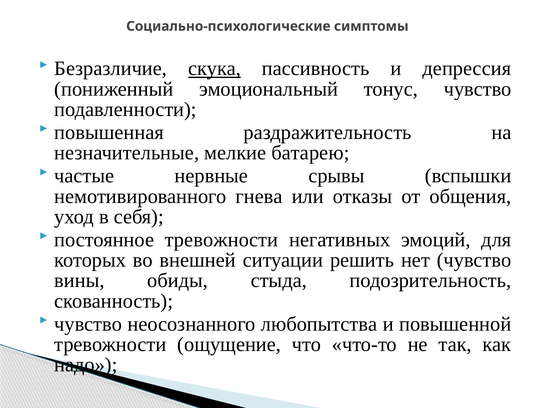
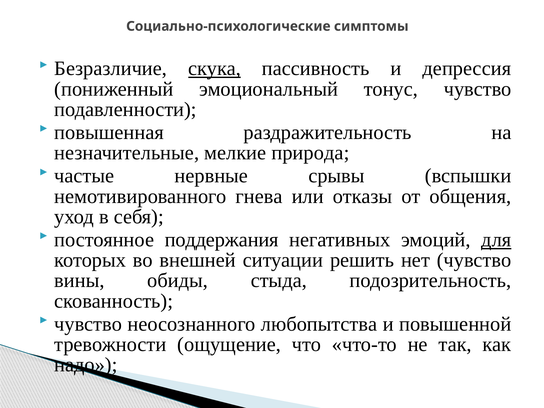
батарею: батарею -> природа (310, 153)
постоянное тревожности: тревожности -> поддержания (222, 240)
для underline: none -> present (496, 240)
